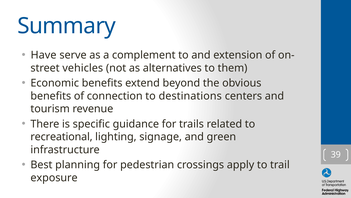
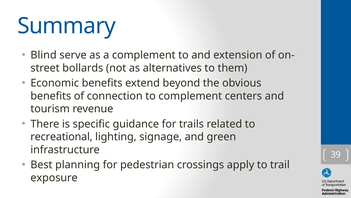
Have: Have -> Blind (44, 55)
vehicles: vehicles -> bollards (83, 68)
to destinations: destinations -> complement (190, 96)
